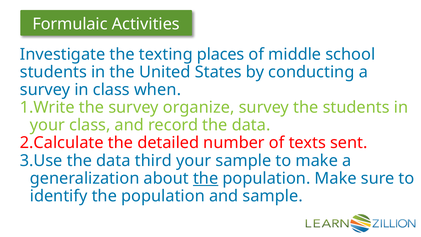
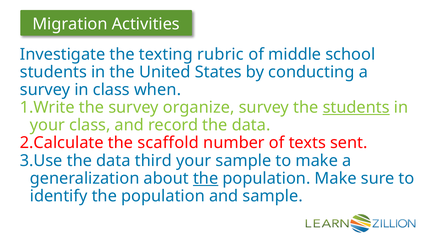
Formulaic: Formulaic -> Migration (70, 24)
places: places -> rubric (221, 54)
students underline: none -> present (356, 107)
detailed: detailed -> scaffold (168, 143)
